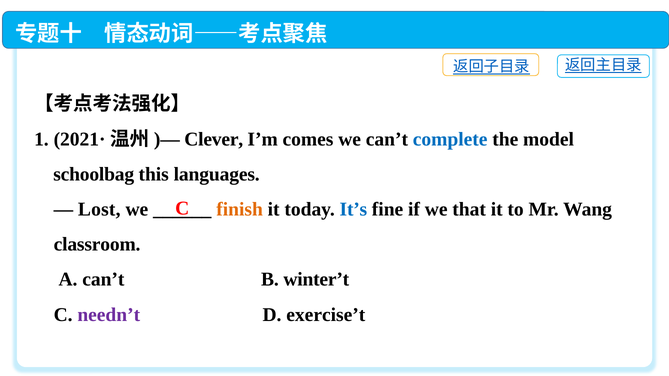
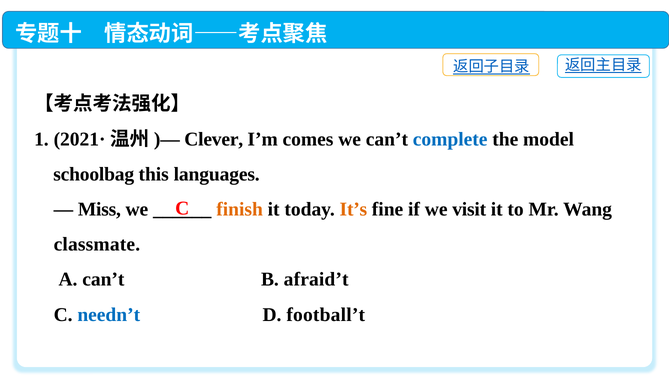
Lost: Lost -> Miss (99, 210)
It’s colour: blue -> orange (353, 210)
that: that -> visit (469, 210)
classroom: classroom -> classmate (97, 245)
winter’t: winter’t -> afraid’t (316, 280)
needn’t colour: purple -> blue (109, 315)
exercise’t: exercise’t -> football’t (326, 315)
